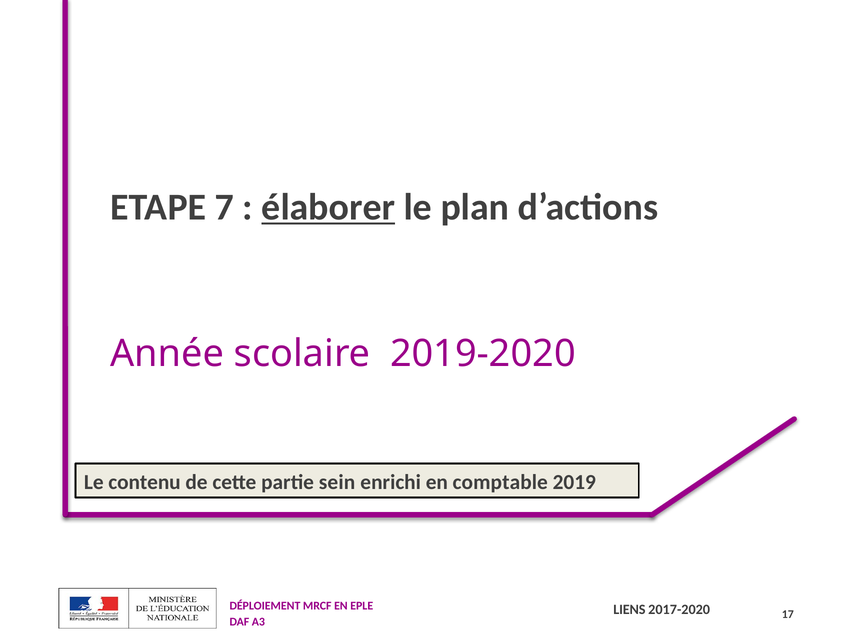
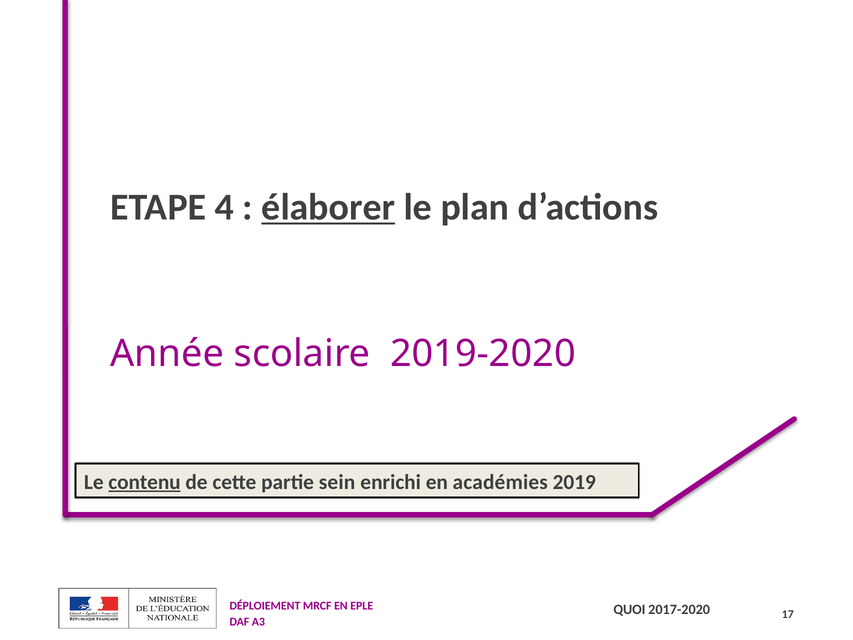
7: 7 -> 4 (224, 207)
contenu underline: none -> present (145, 482)
comptable: comptable -> académies (500, 482)
LIENS: LIENS -> QUOI (629, 609)
